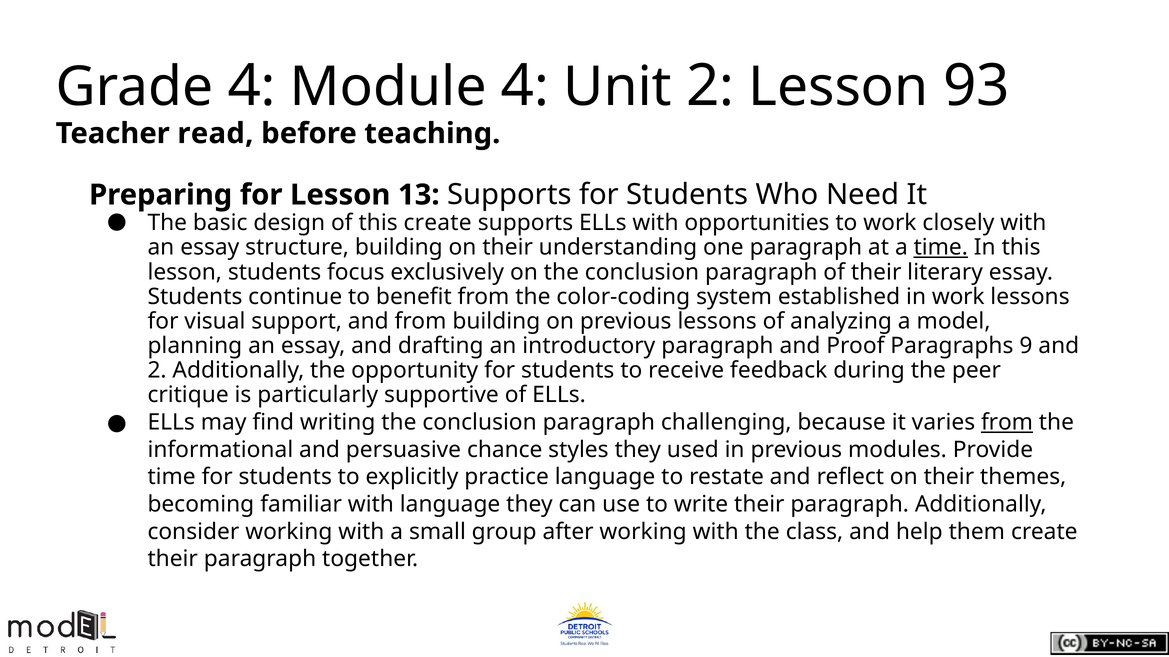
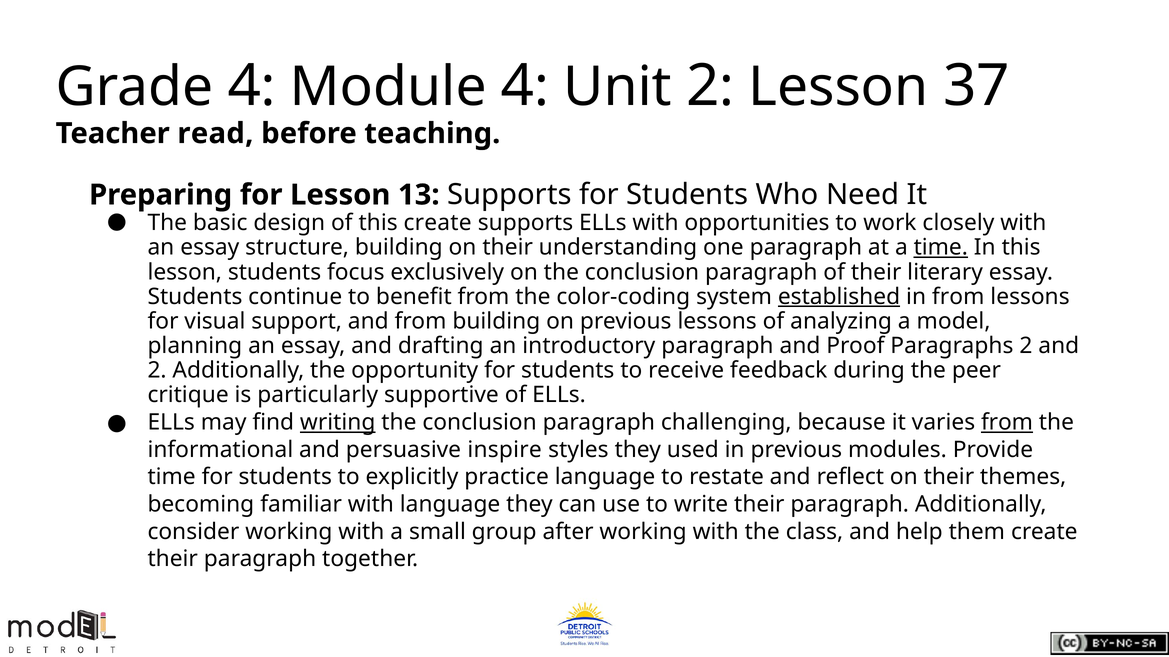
93: 93 -> 37 (976, 86)
established underline: none -> present (839, 297)
in work: work -> from (958, 297)
Paragraphs 9: 9 -> 2 (1026, 346)
writing underline: none -> present (338, 423)
chance: chance -> inspire (505, 450)
